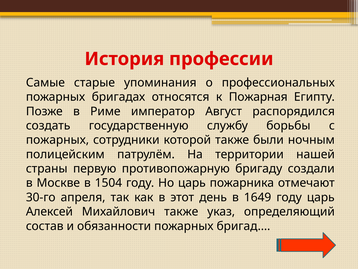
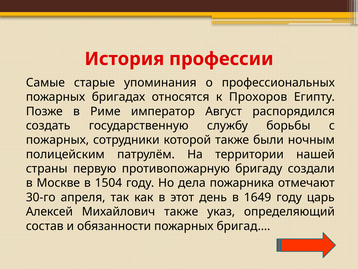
Пожарная: Пожарная -> Прохоров (258, 97)
Но царь: царь -> дела (192, 183)
